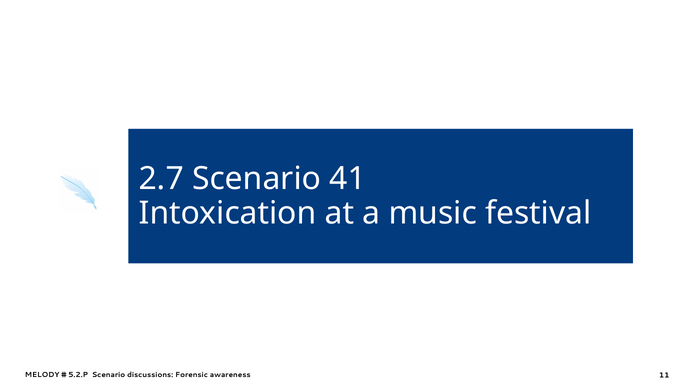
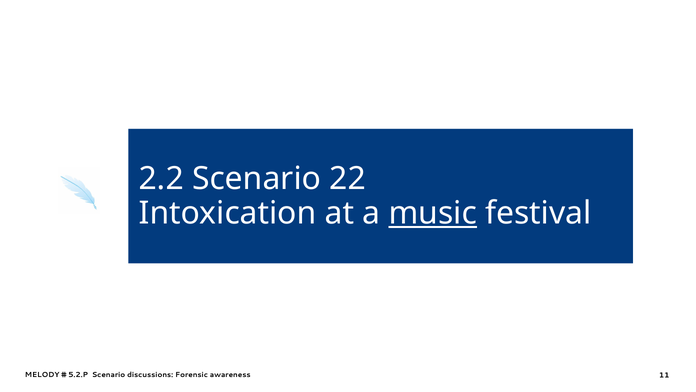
2.7: 2.7 -> 2.2 (161, 178)
41: 41 -> 22 (348, 178)
music underline: none -> present (433, 213)
